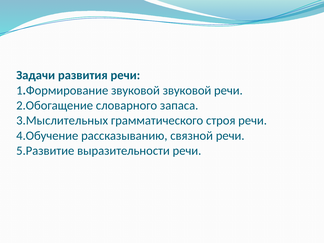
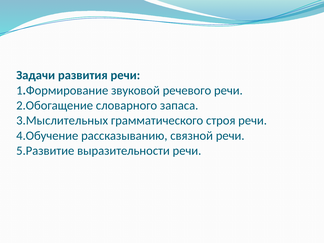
звуковой звуковой: звуковой -> речевого (187, 90)
